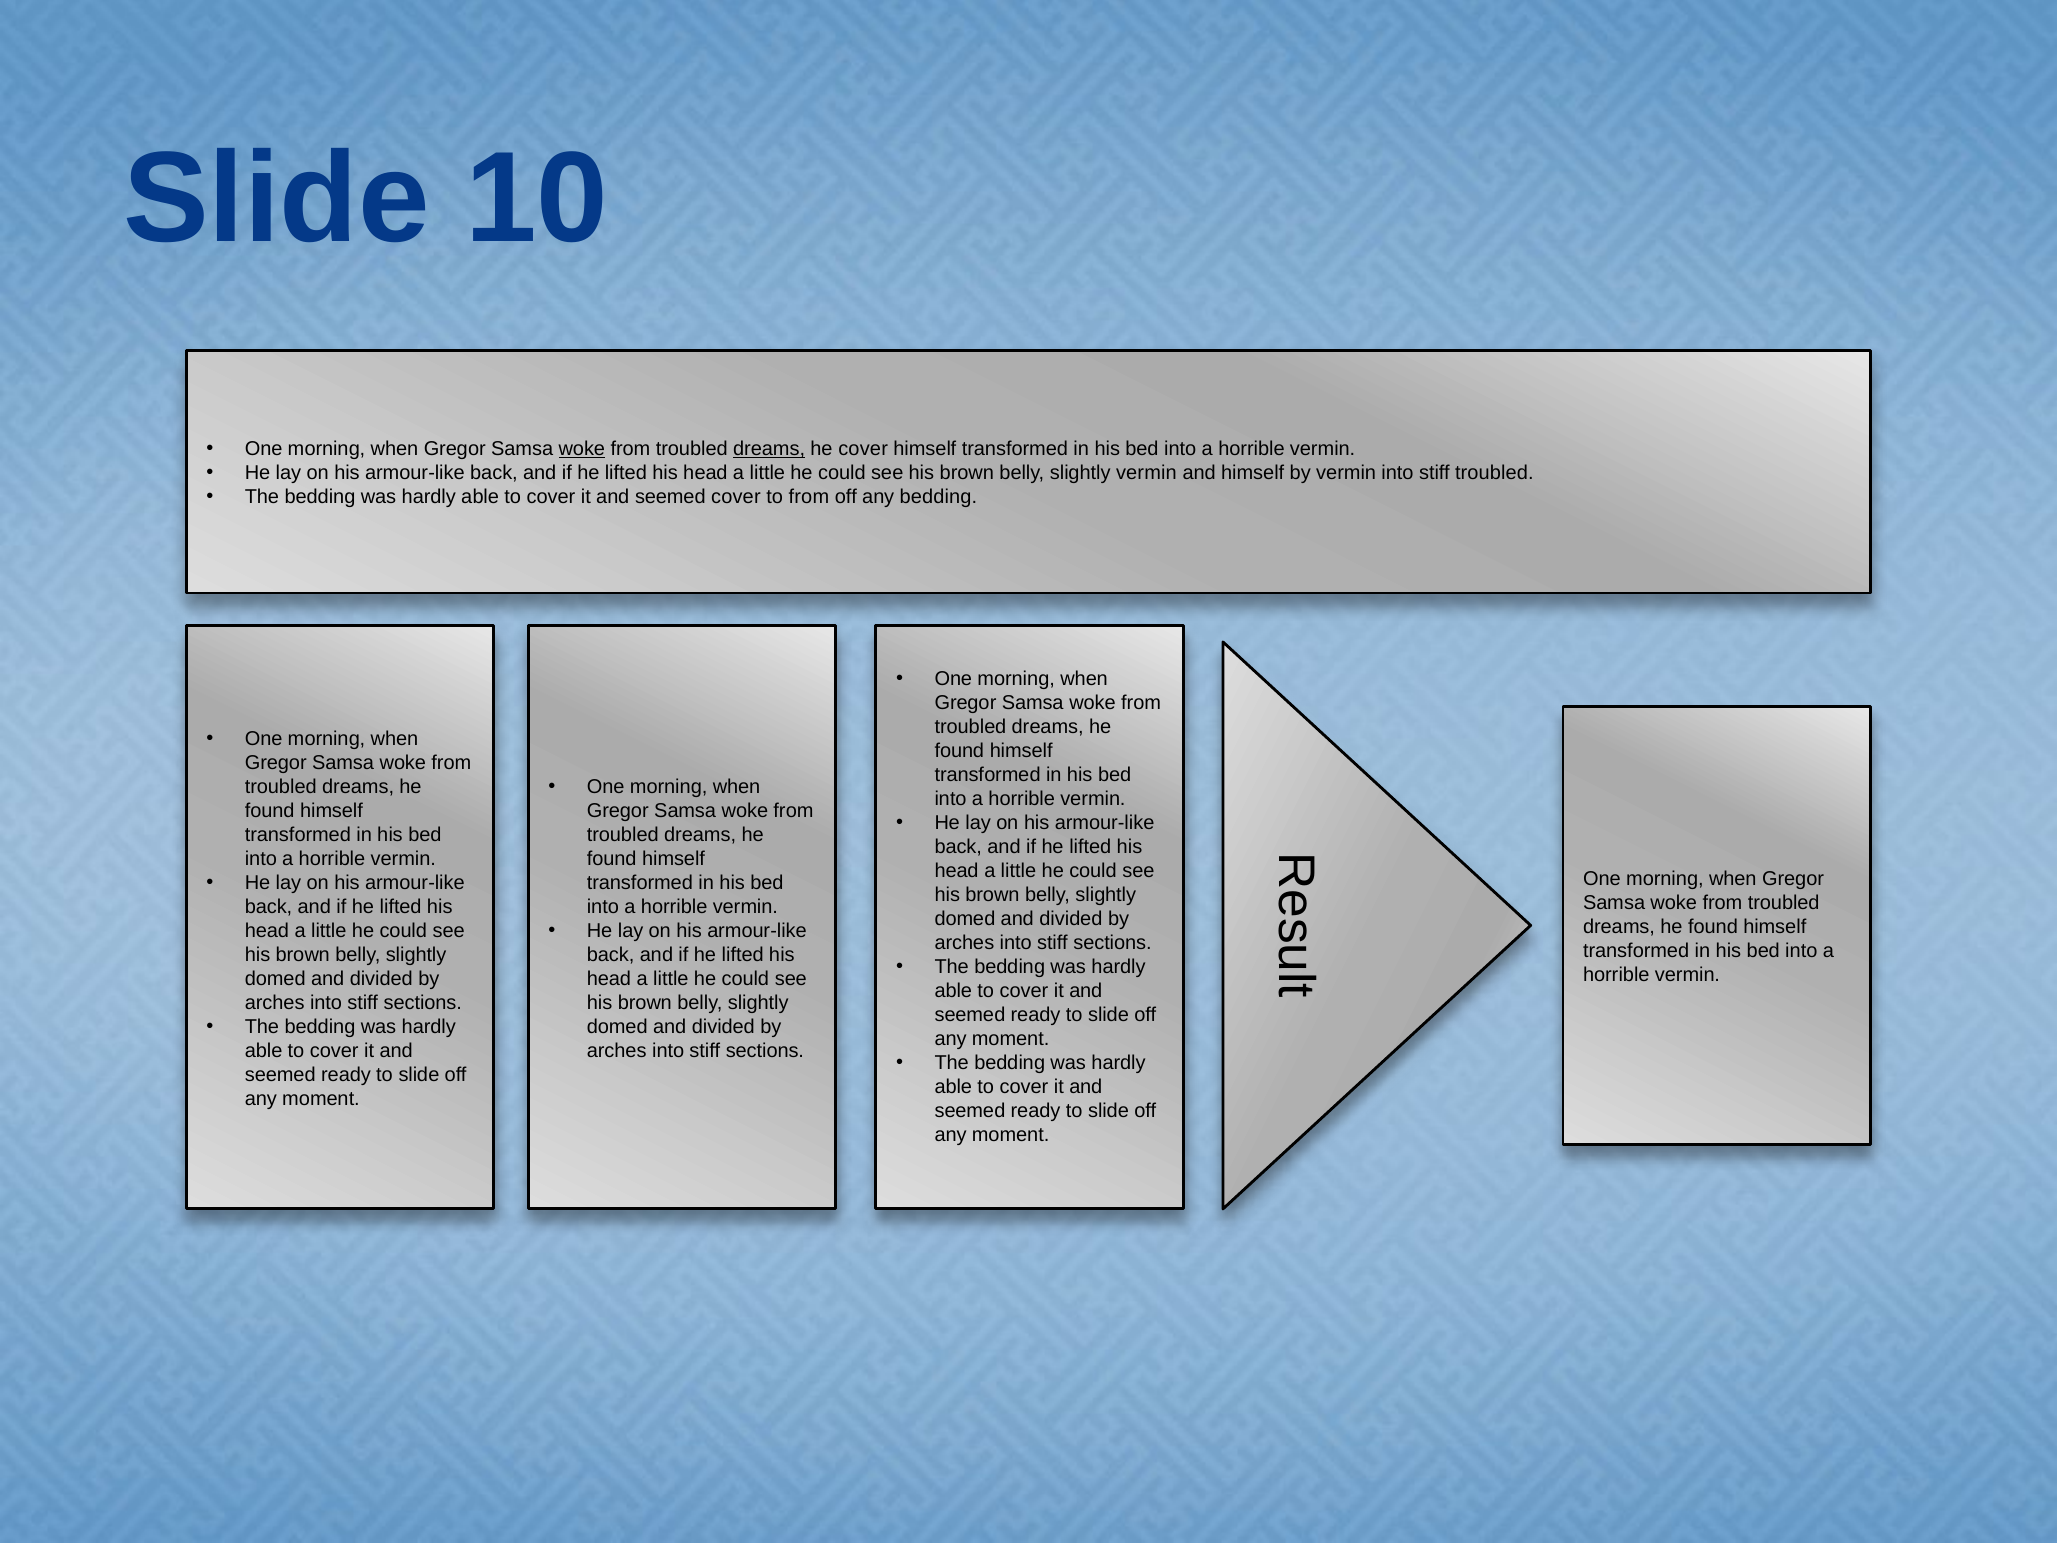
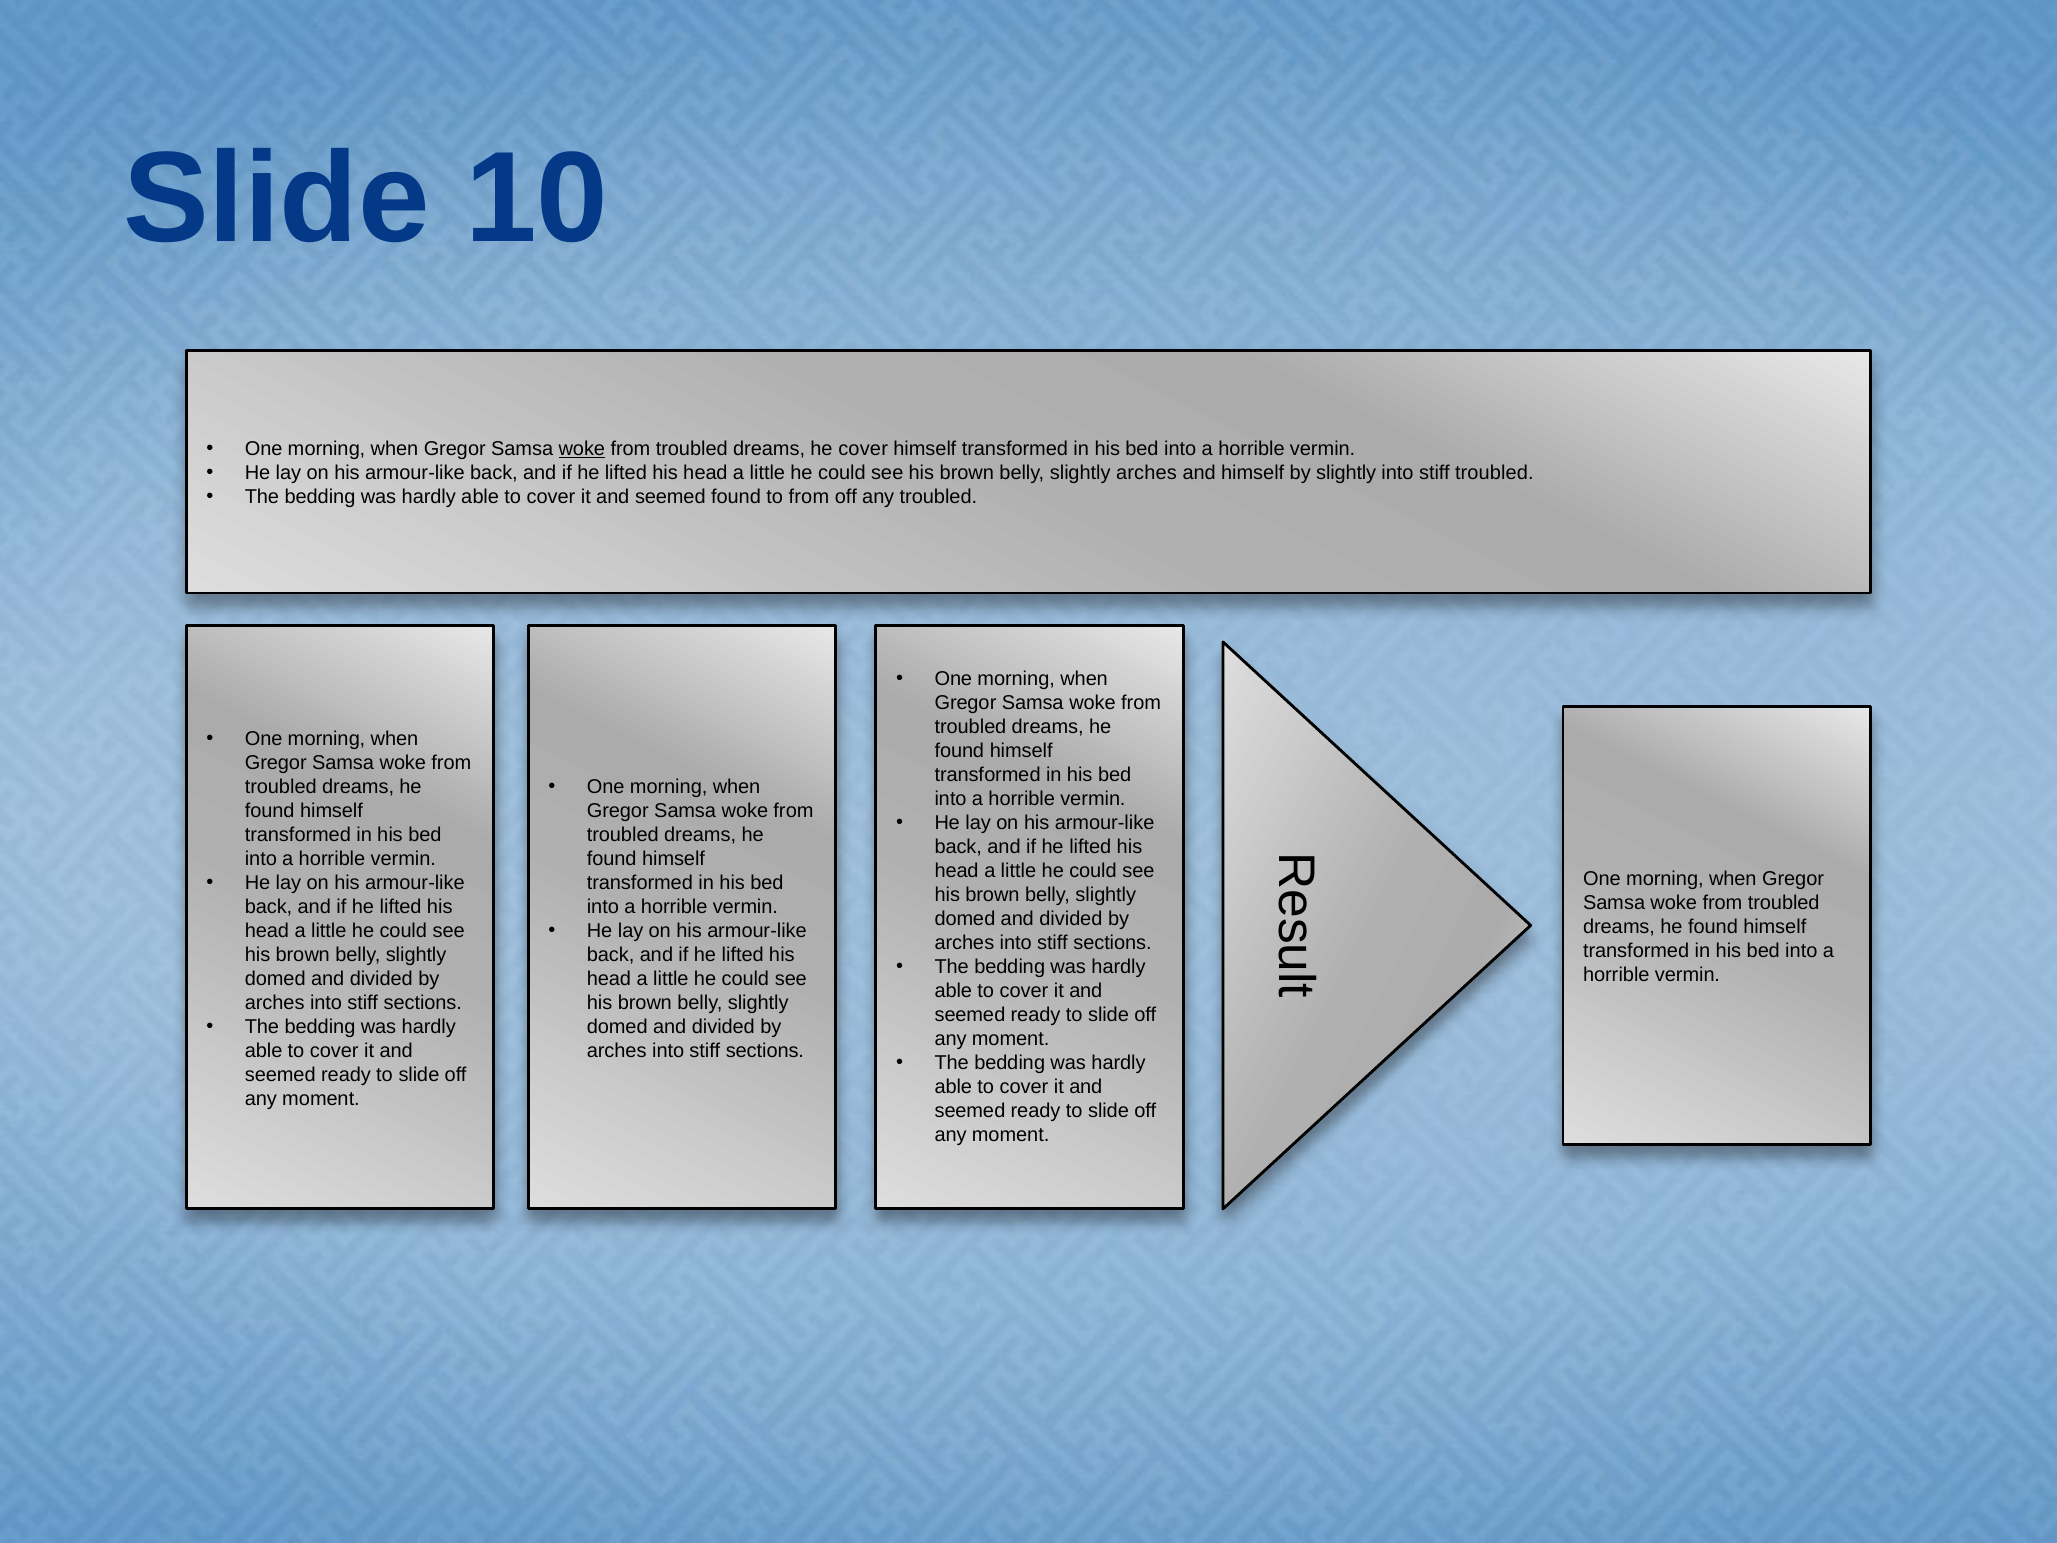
dreams underline: present -> none (769, 449)
slightly vermin: vermin -> arches (1146, 473)
by vermin: vermin -> slightly (1346, 473)
seemed cover: cover -> found (736, 497)
any bedding: bedding -> troubled (938, 497)
